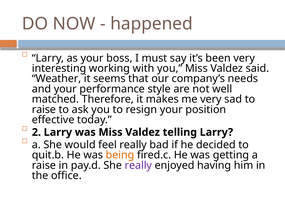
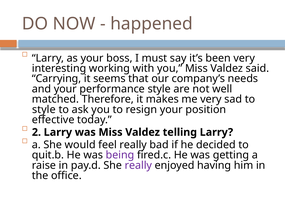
Weather: Weather -> Carrying (57, 79)
raise: raise -> style (44, 109)
being colour: orange -> purple (120, 155)
